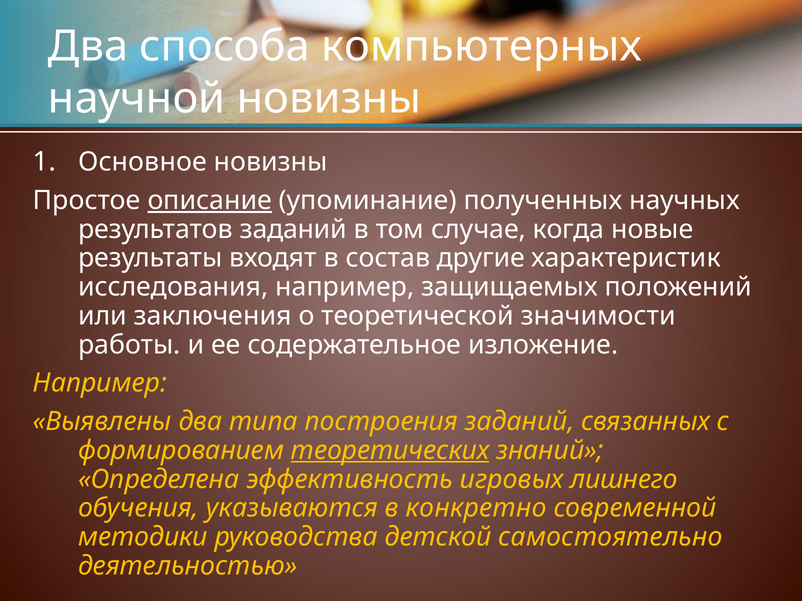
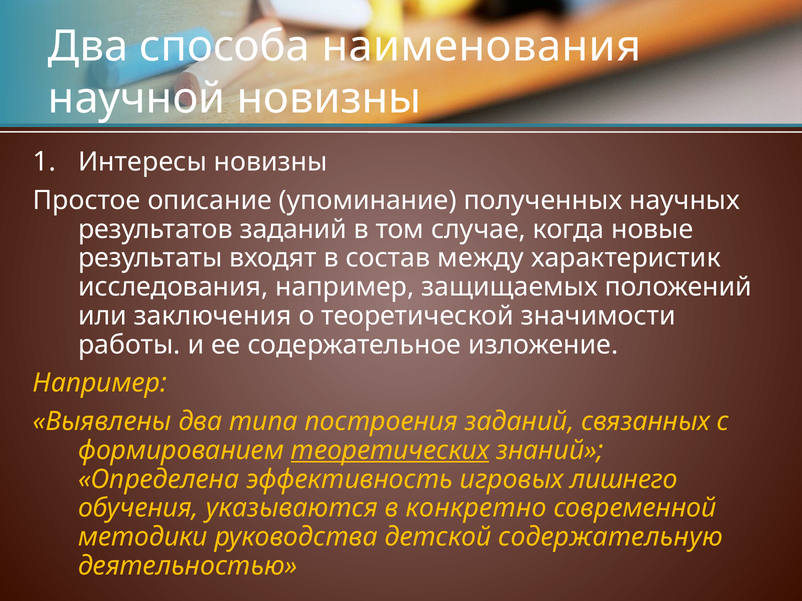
компьютерных: компьютерных -> наименования (481, 46)
Основное: Основное -> Интересы (142, 162)
описание underline: present -> none (210, 201)
другие: другие -> между (481, 258)
самостоятельно: самостоятельно -> содержательную (611, 537)
